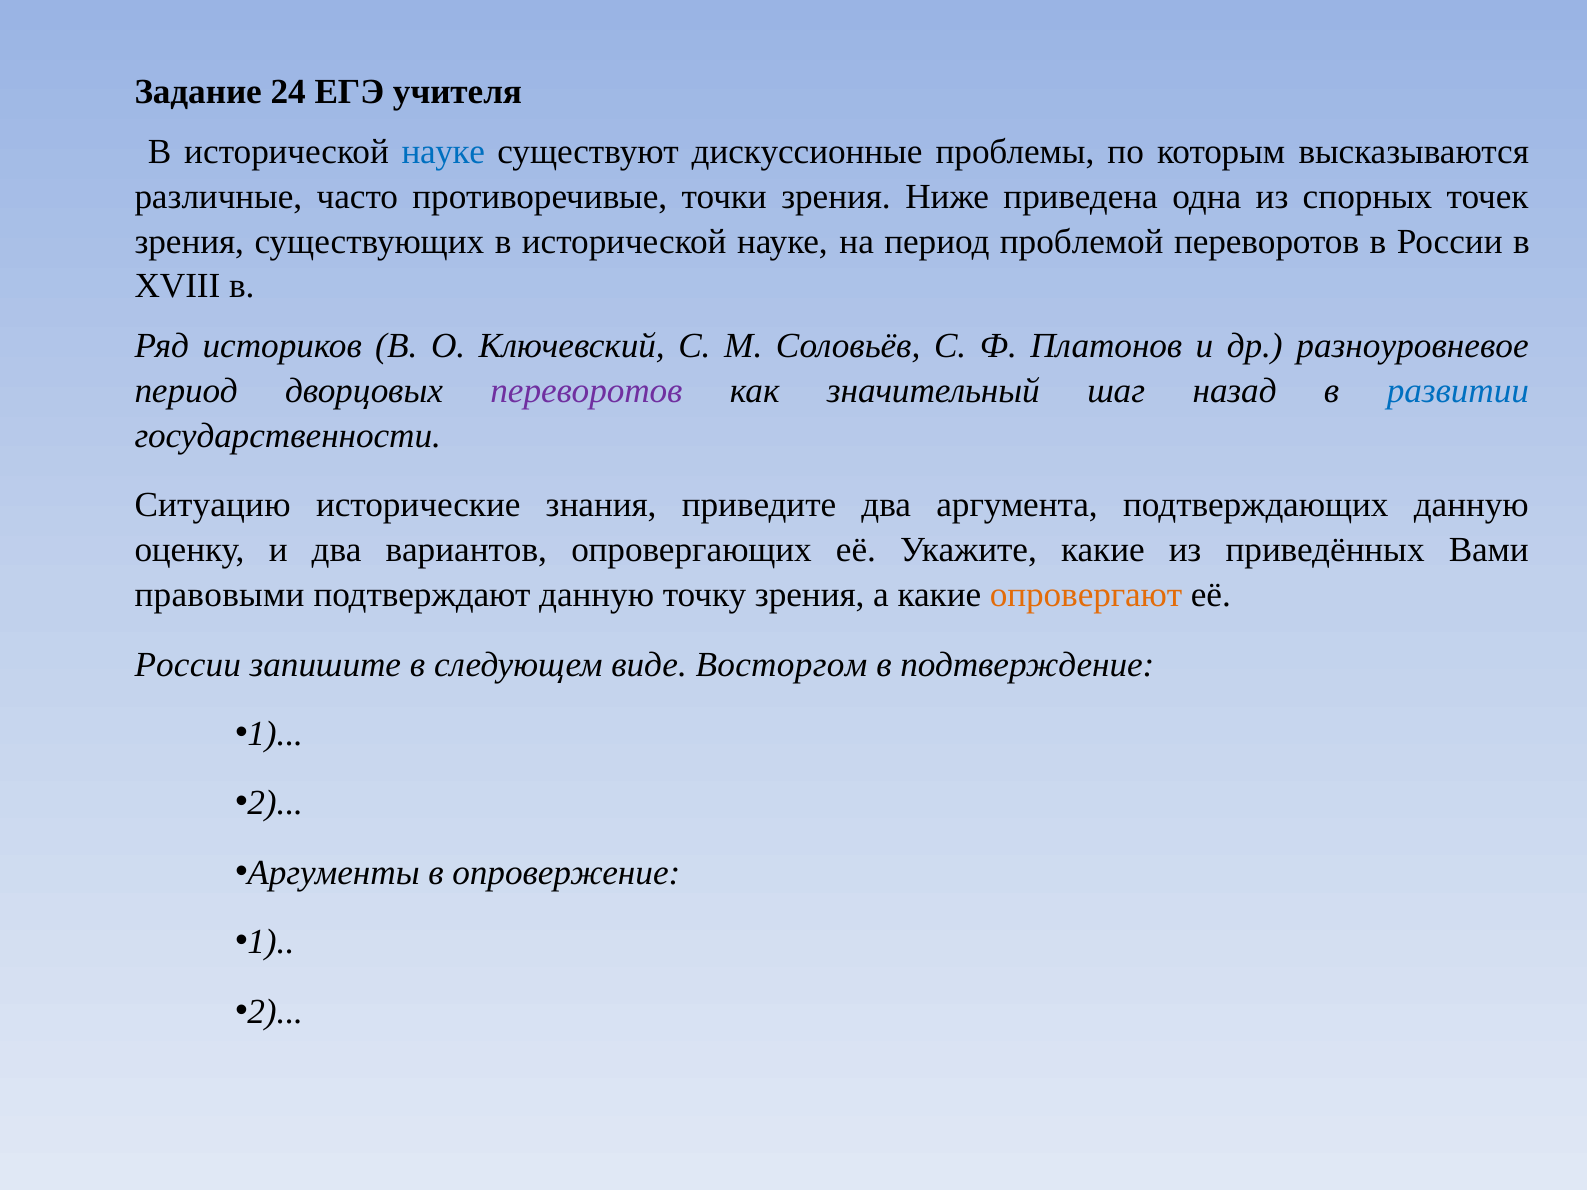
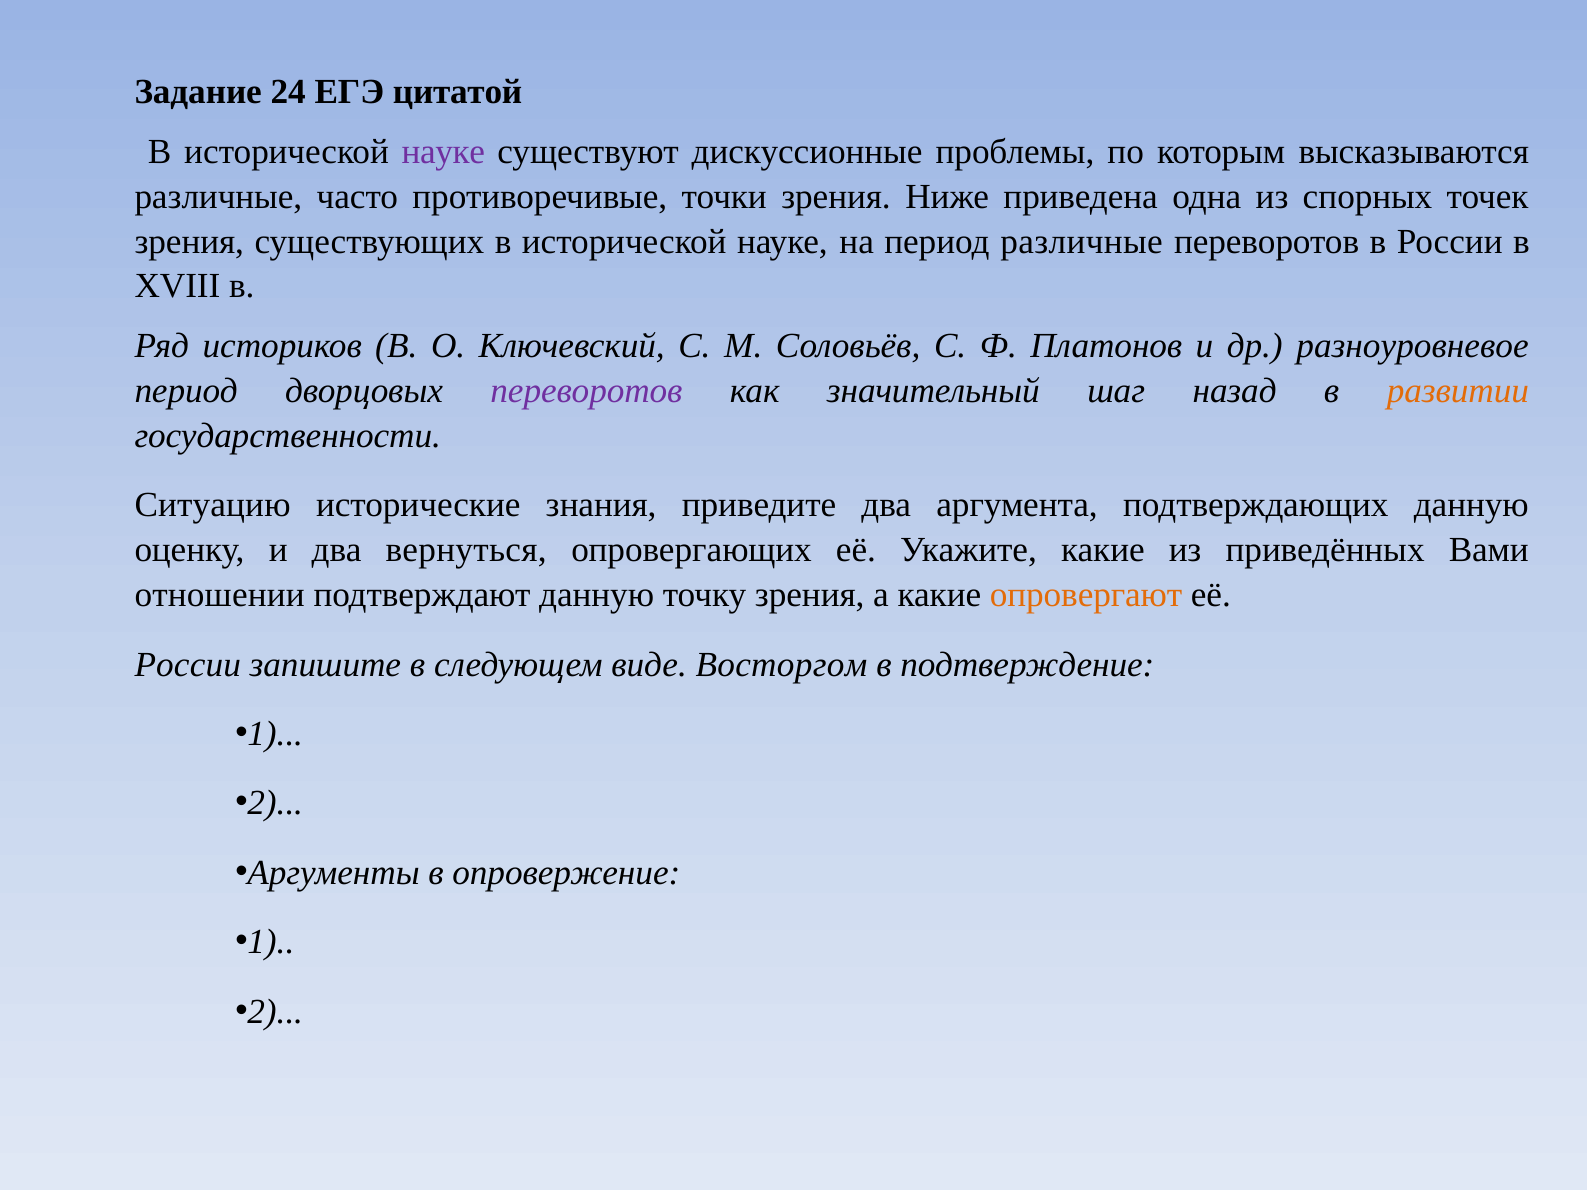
учителя: учителя -> цитатой (458, 92)
науке colour: blue -> purple (443, 152)
период проблемой: проблемой -> различные (1082, 241)
развитии colour: blue -> orange (1458, 391)
вариантов: вариантов -> вернуться (466, 550)
правовыми: правовыми -> отношении (220, 595)
